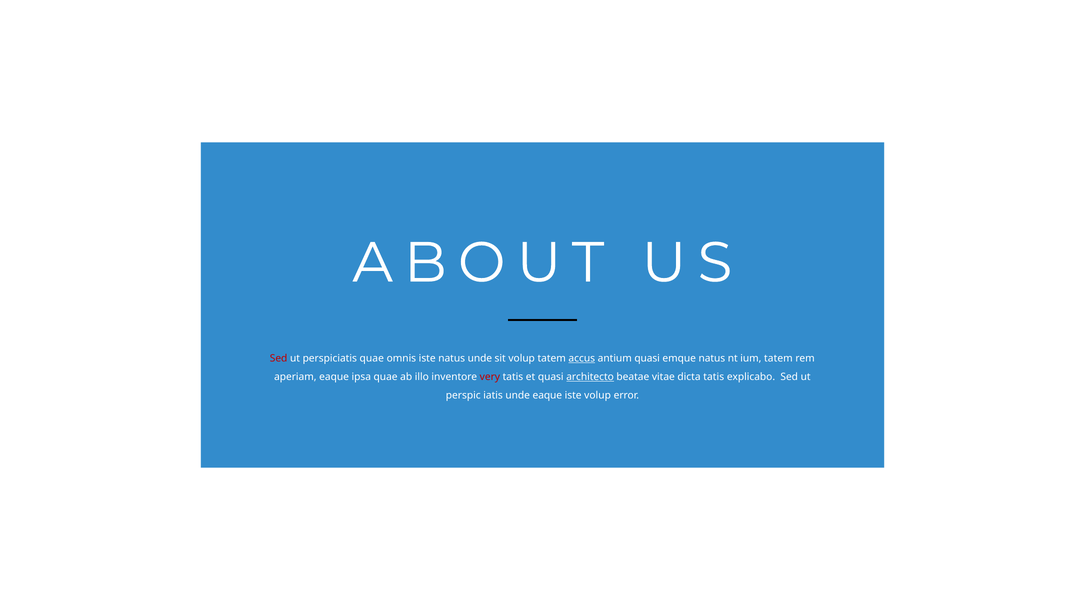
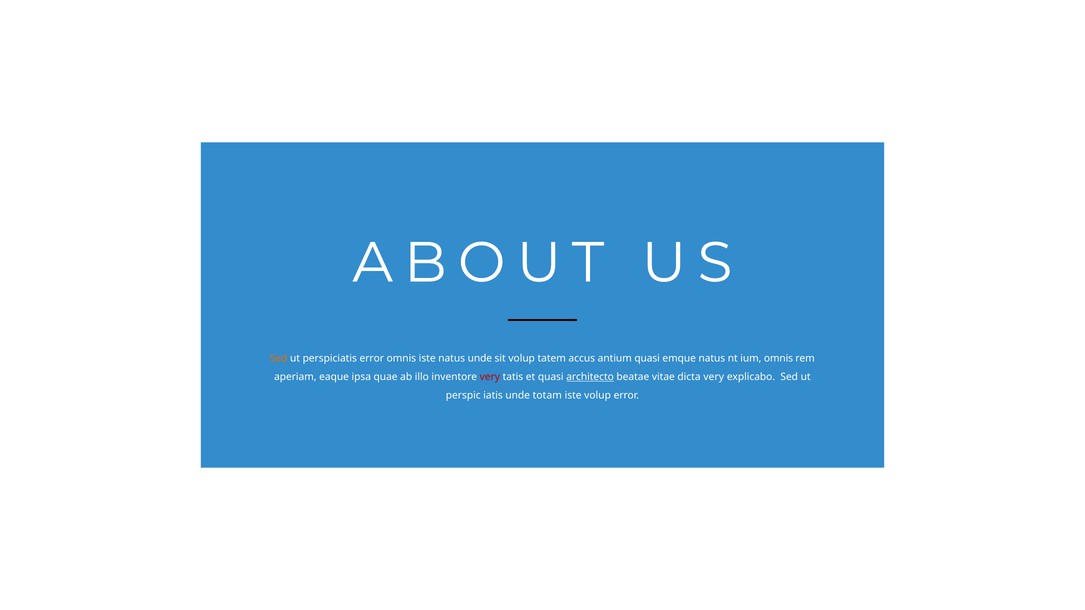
Sed colour: red -> orange (279, 359)
perspiciatis quae: quae -> error (372, 359)
accus underline: present -> none (582, 359)
ium tatem: tatem -> omnis (779, 359)
dicta tatis: tatis -> very (714, 377)
unde eaque: eaque -> totam (547, 395)
